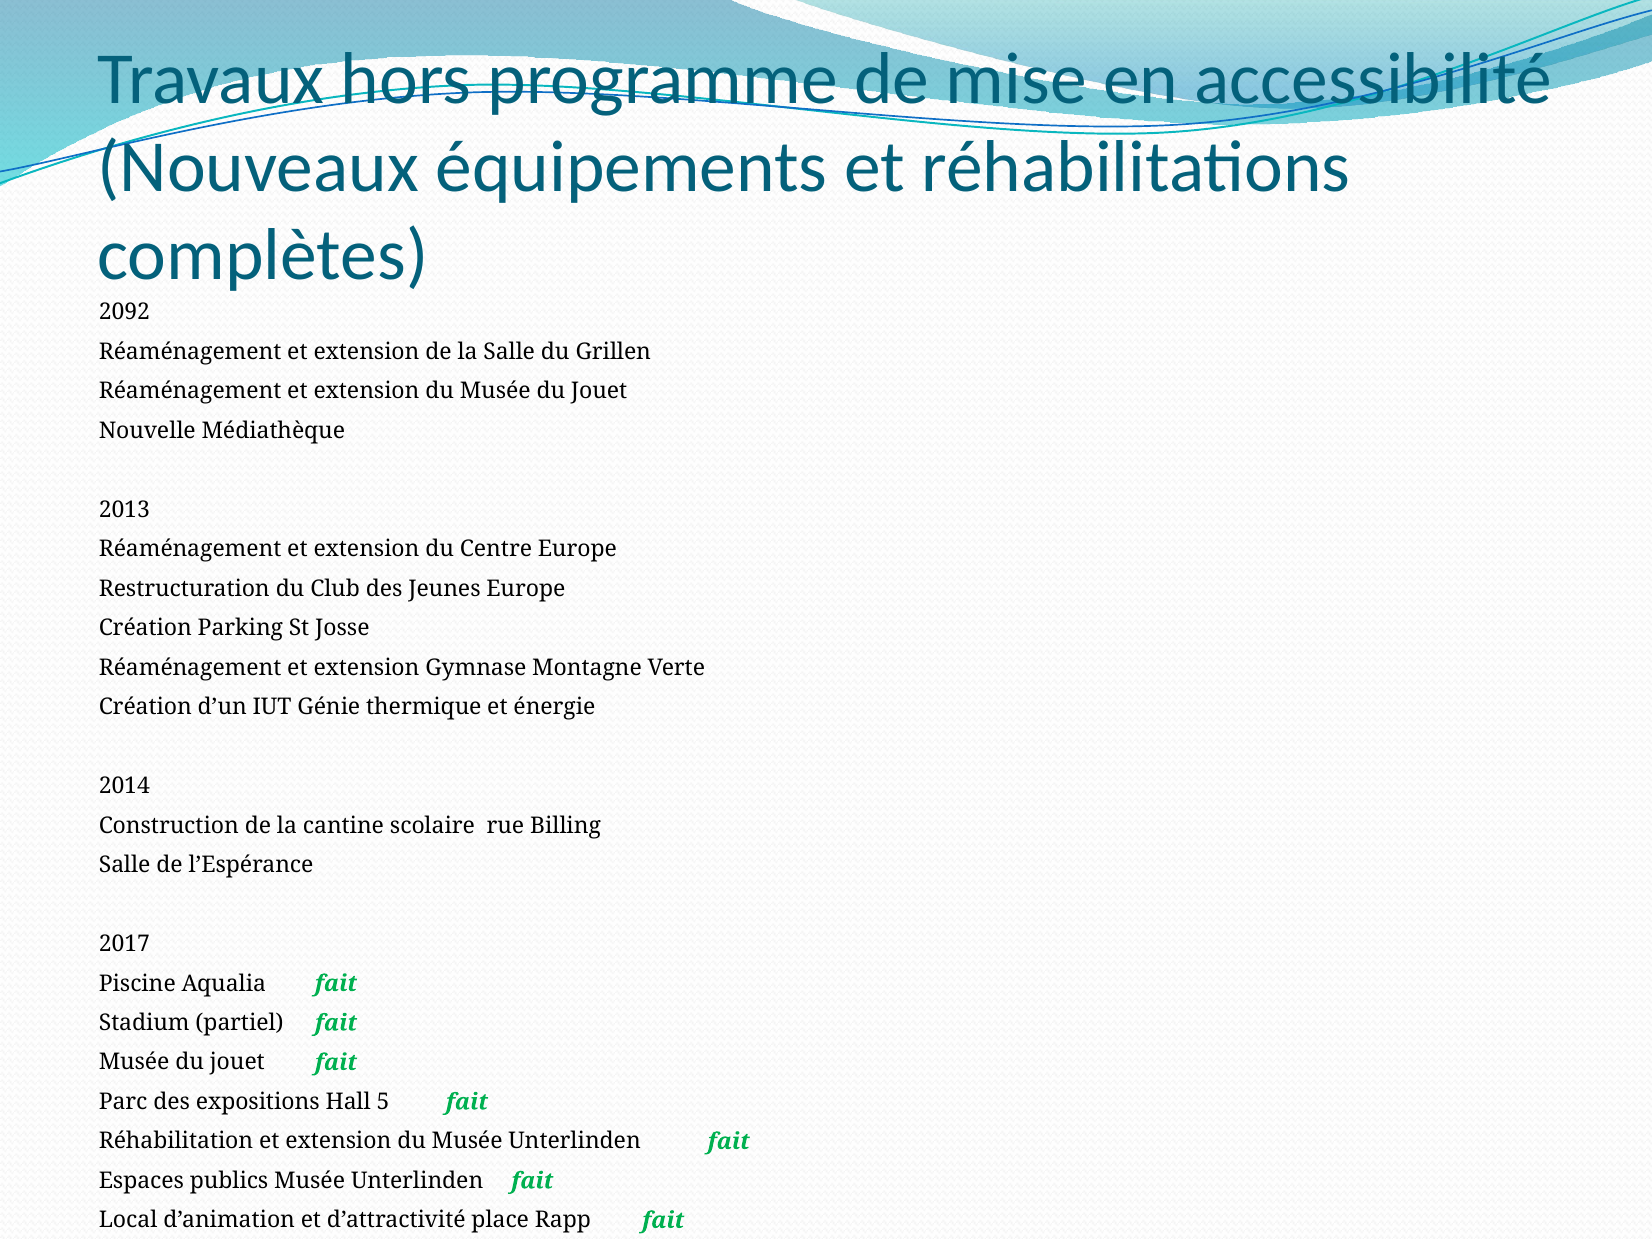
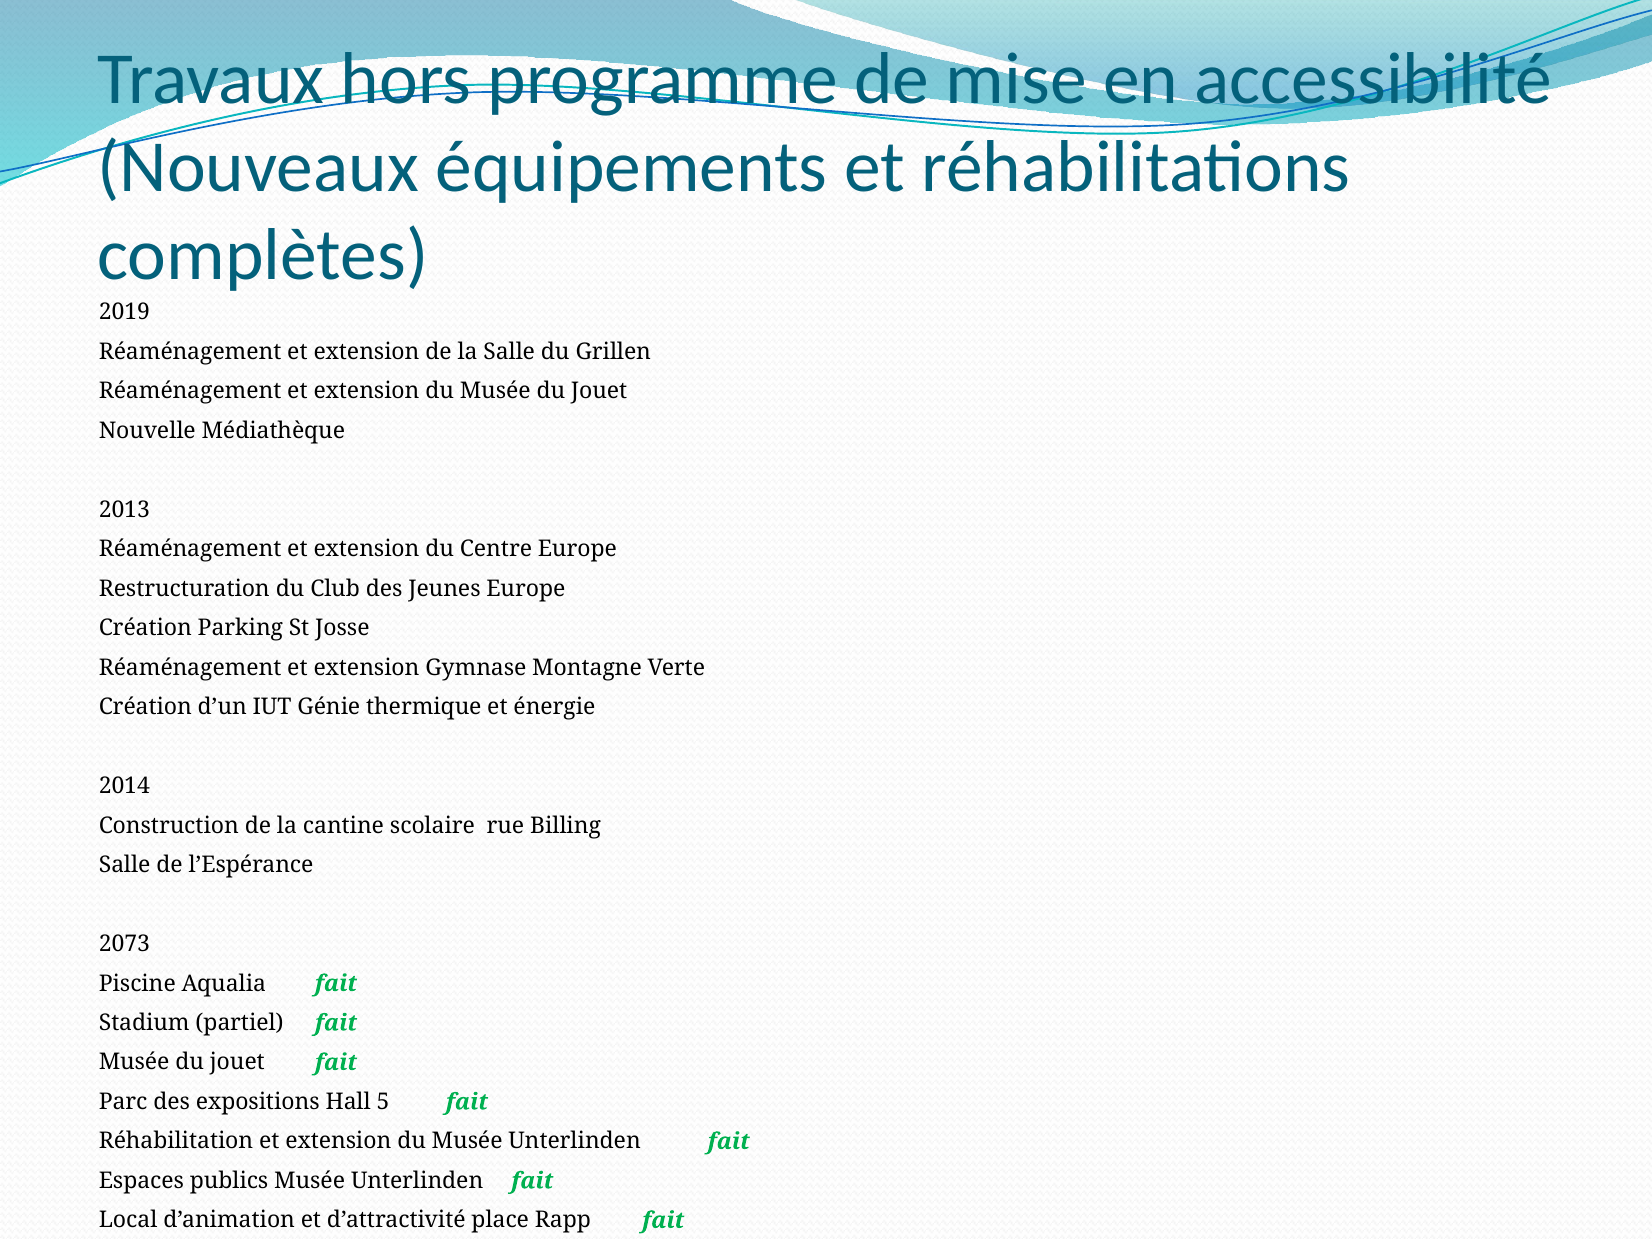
2092: 2092 -> 2019 (124, 312)
2017: 2017 -> 2073 (124, 944)
